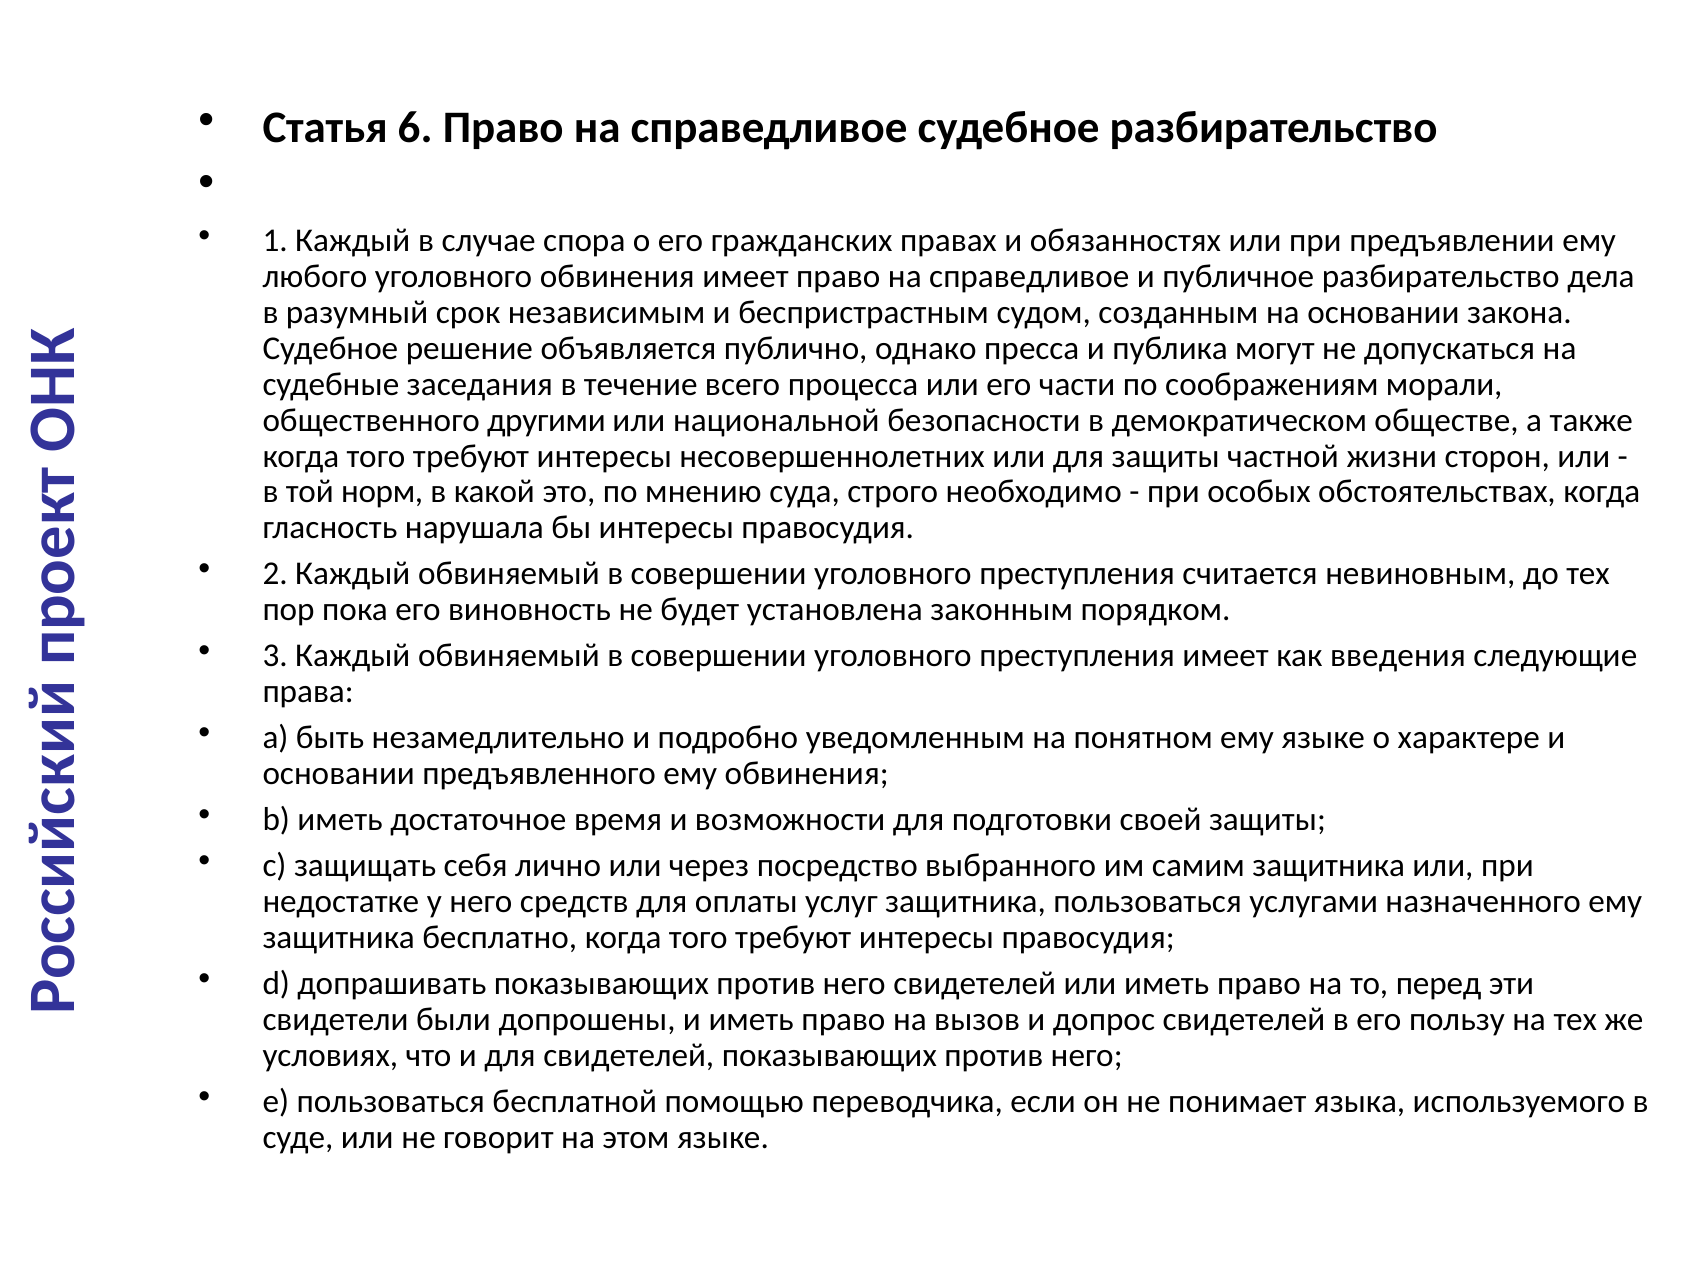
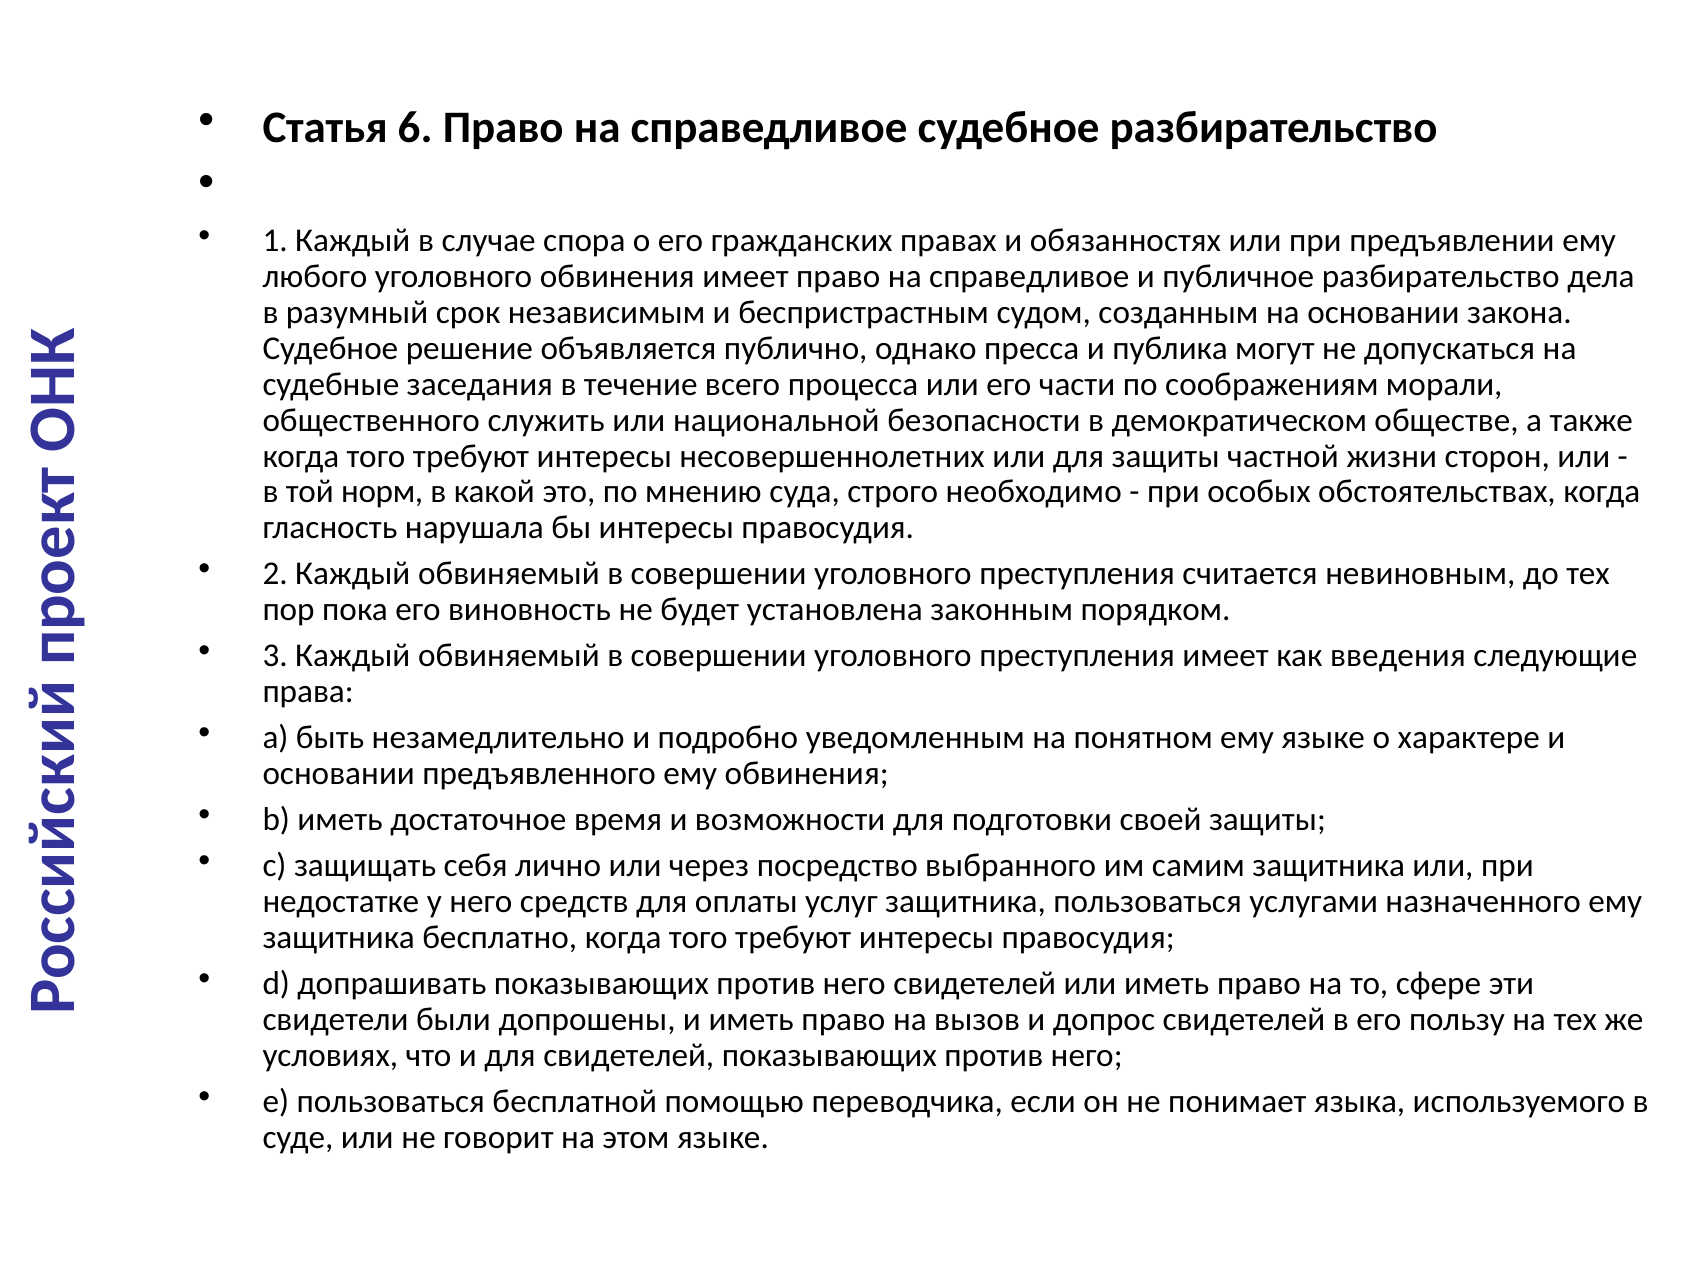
другими: другими -> служить (546, 420)
перед: перед -> сфере (1438, 984)
